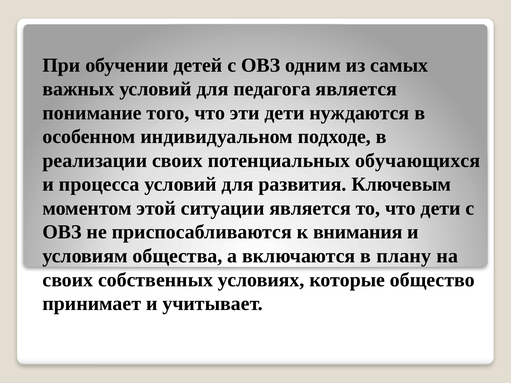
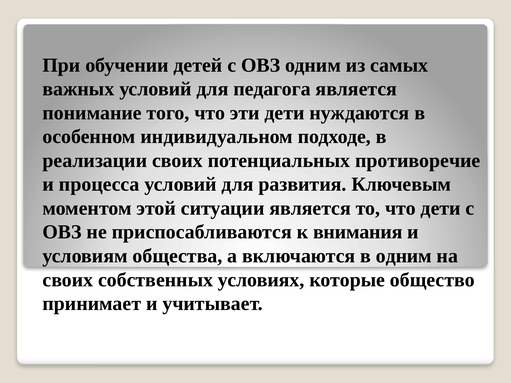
обучающихся: обучающихся -> противоречие (418, 161)
в плану: плану -> одним (404, 256)
